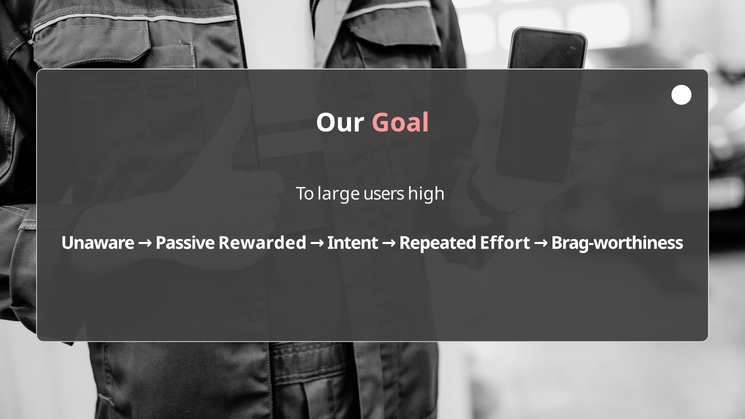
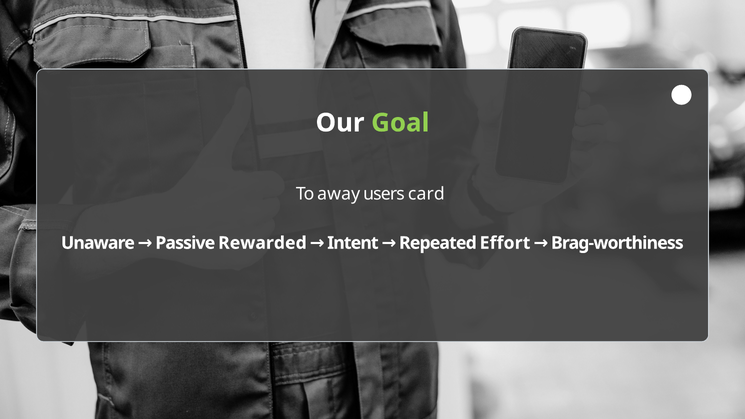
Goal colour: pink -> light green (400, 123)
large: large -> away (339, 194)
high: high -> card (426, 194)
